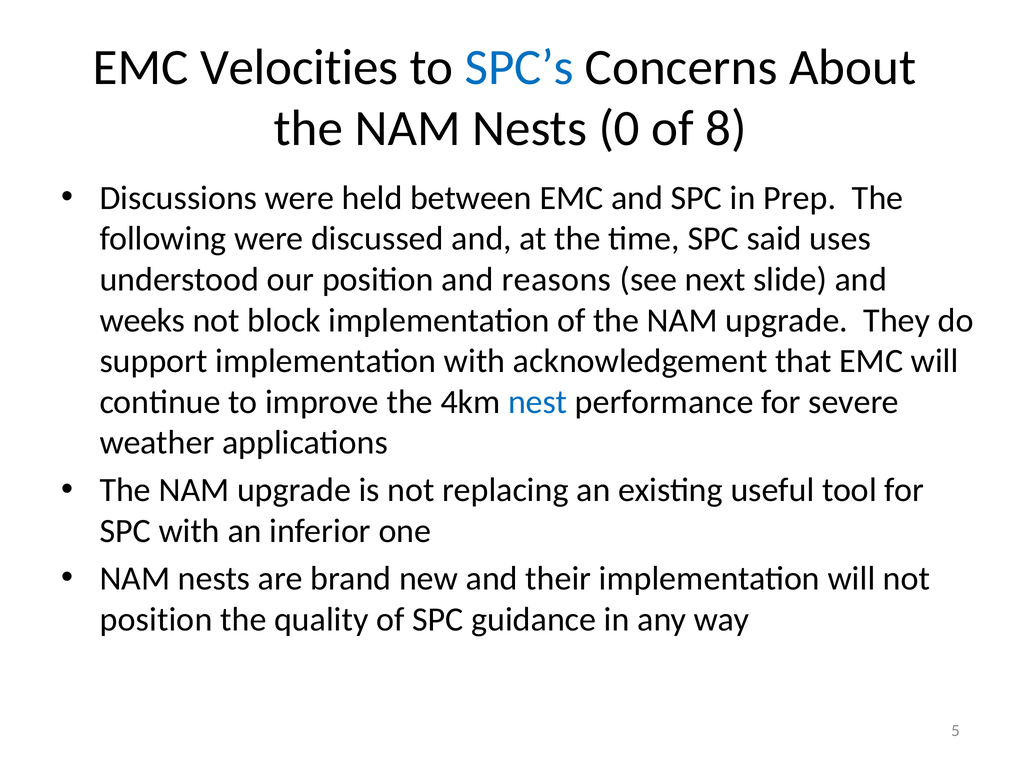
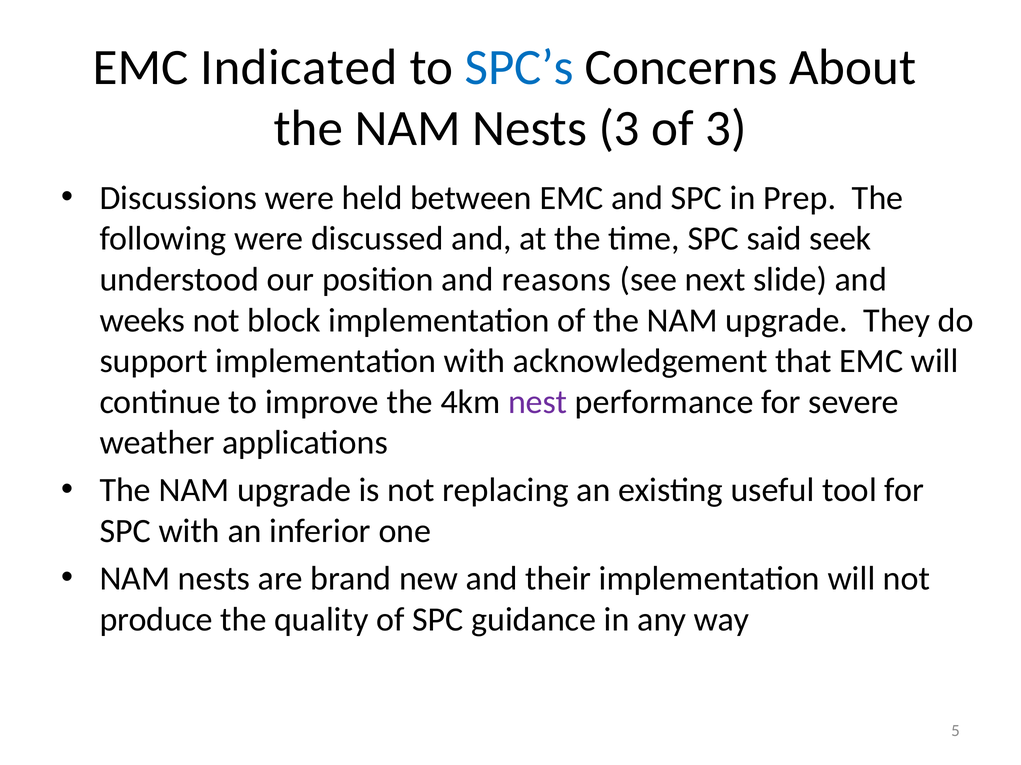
Velocities: Velocities -> Indicated (299, 67)
Nests 0: 0 -> 3 (619, 129)
of 8: 8 -> 3 (726, 129)
uses: uses -> seek (840, 239)
nest colour: blue -> purple (538, 402)
position: position -> produce (156, 620)
